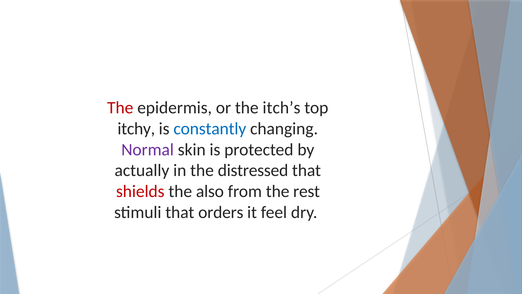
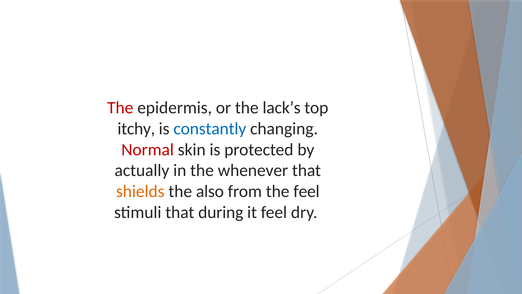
itch’s: itch’s -> lack’s (282, 108)
Normal colour: purple -> red (148, 149)
distressed: distressed -> whenever (253, 170)
shields colour: red -> orange (140, 191)
the rest: rest -> feel (307, 191)
orders: orders -> during (221, 212)
